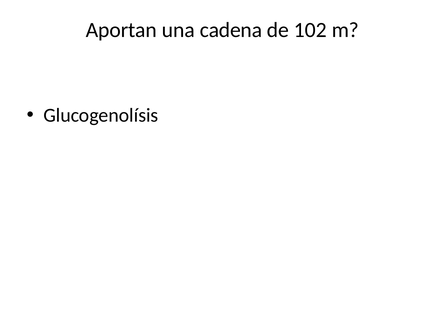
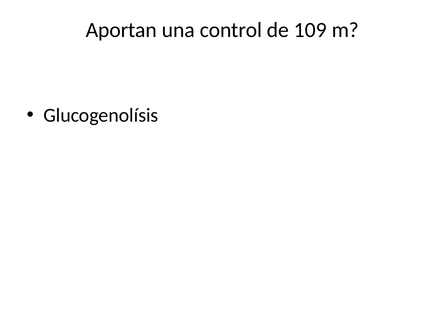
cadena: cadena -> control (231, 30)
102: 102 -> 109 (310, 30)
